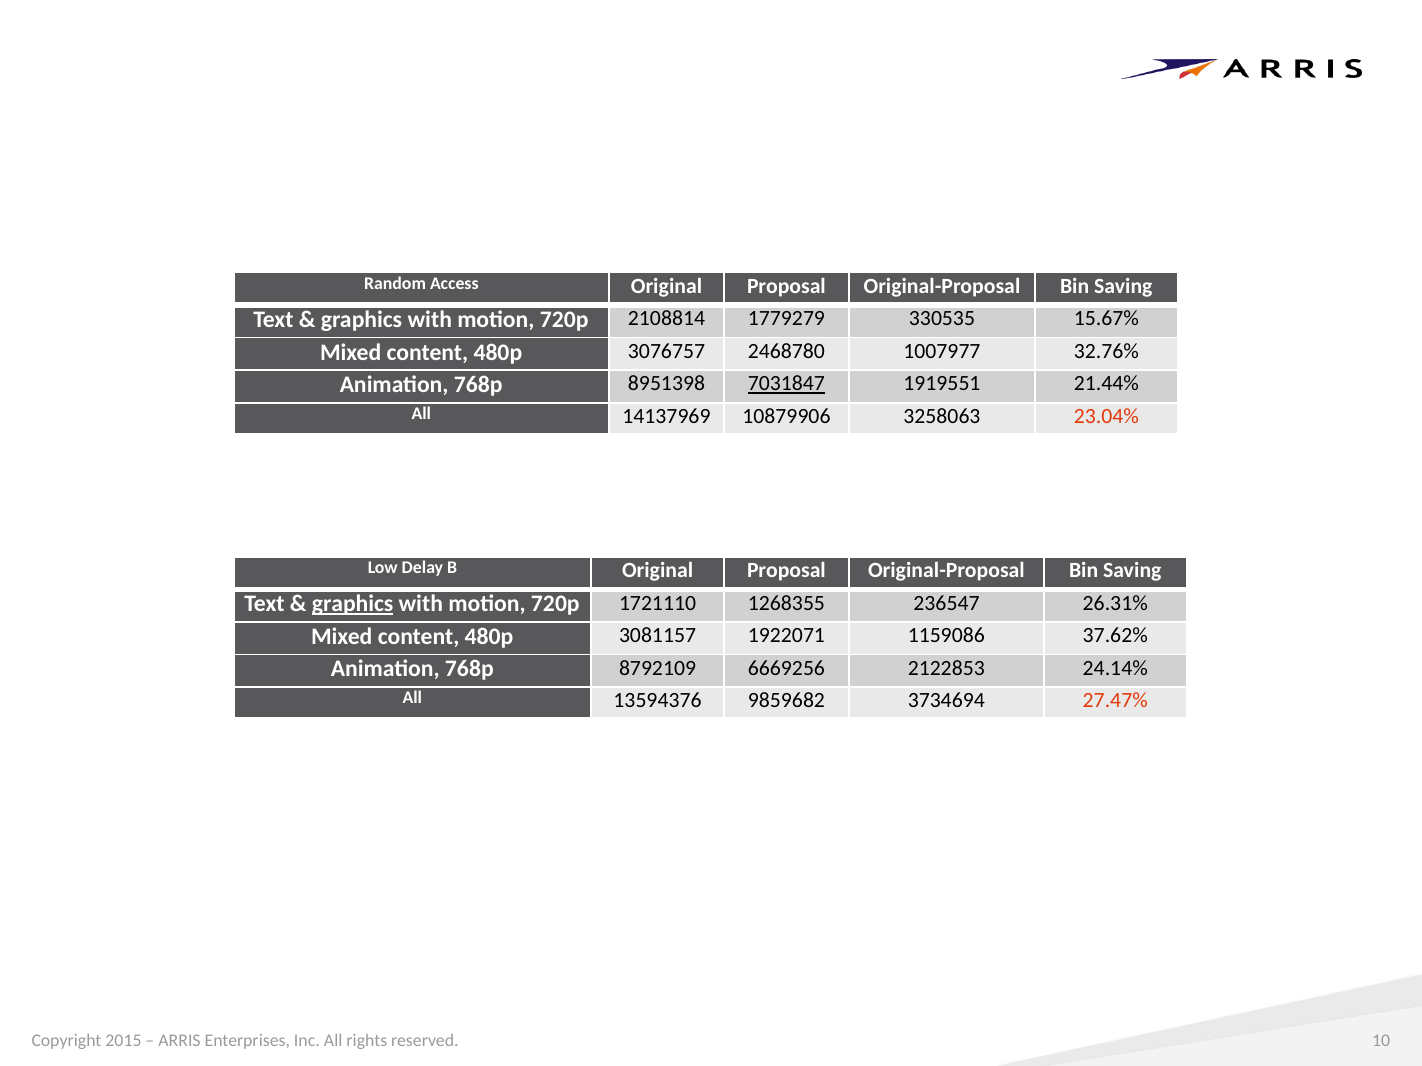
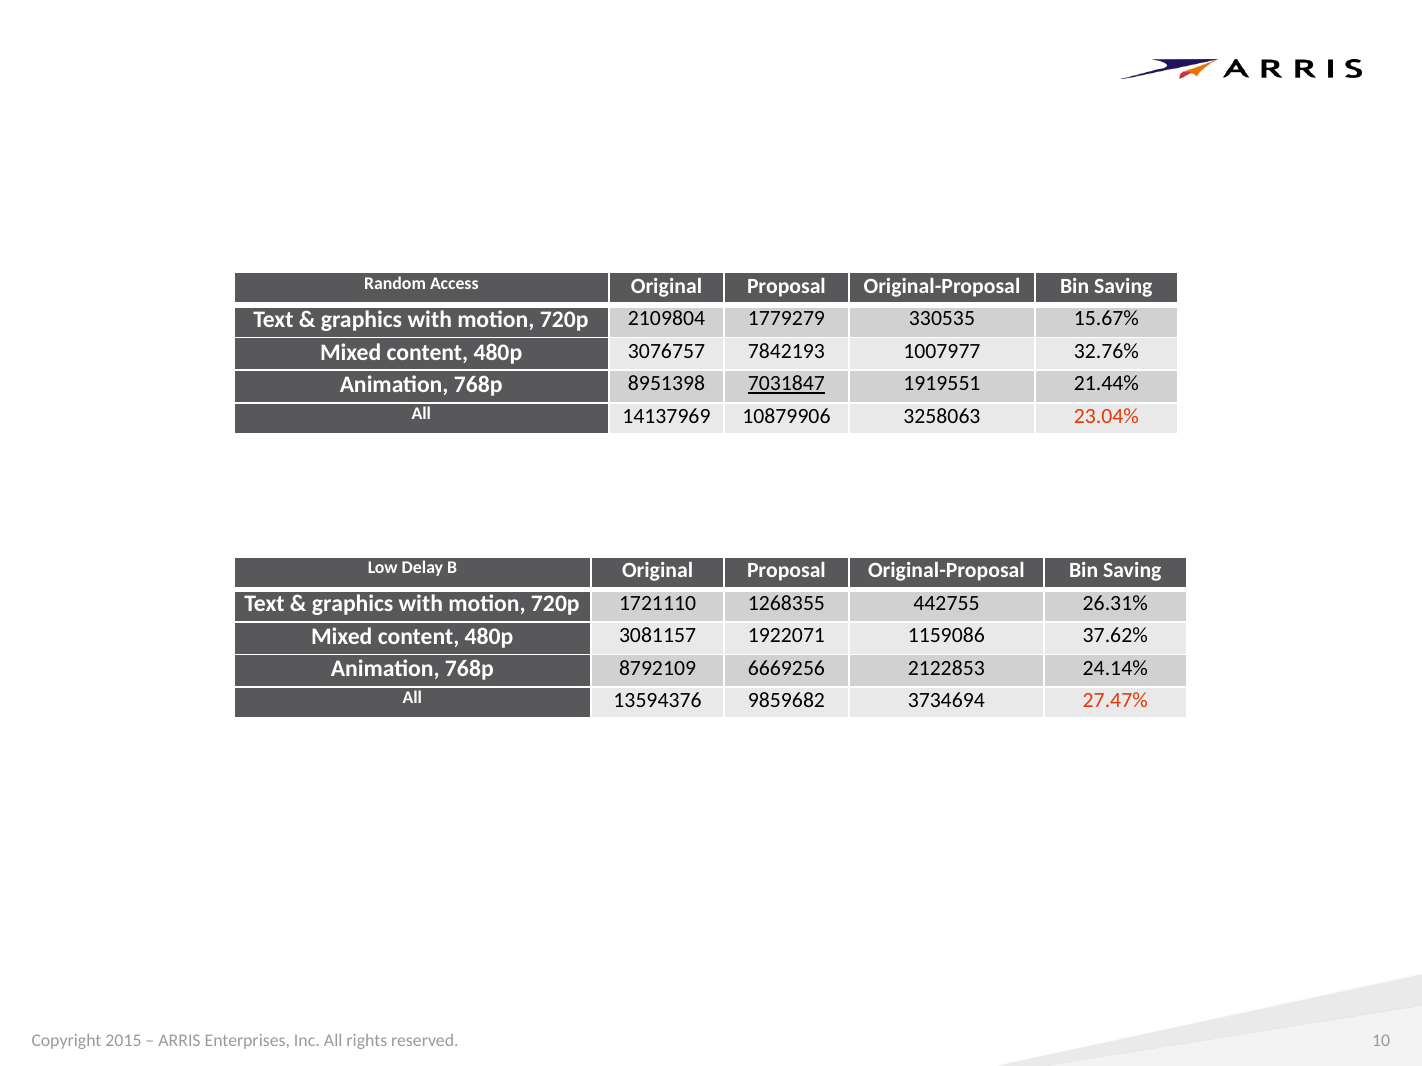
2108814: 2108814 -> 2109804 (666, 319)
2468780: 2468780 -> 7842193 (786, 351)
graphics underline: present -> none (353, 604)
236547: 236547 -> 442755 (946, 603)
